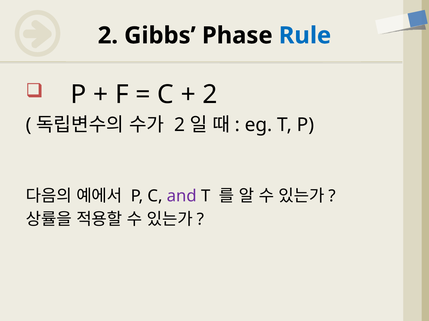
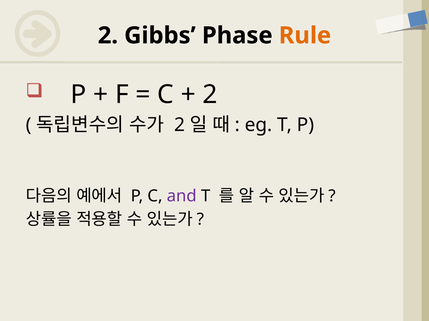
Rule colour: blue -> orange (305, 36)
